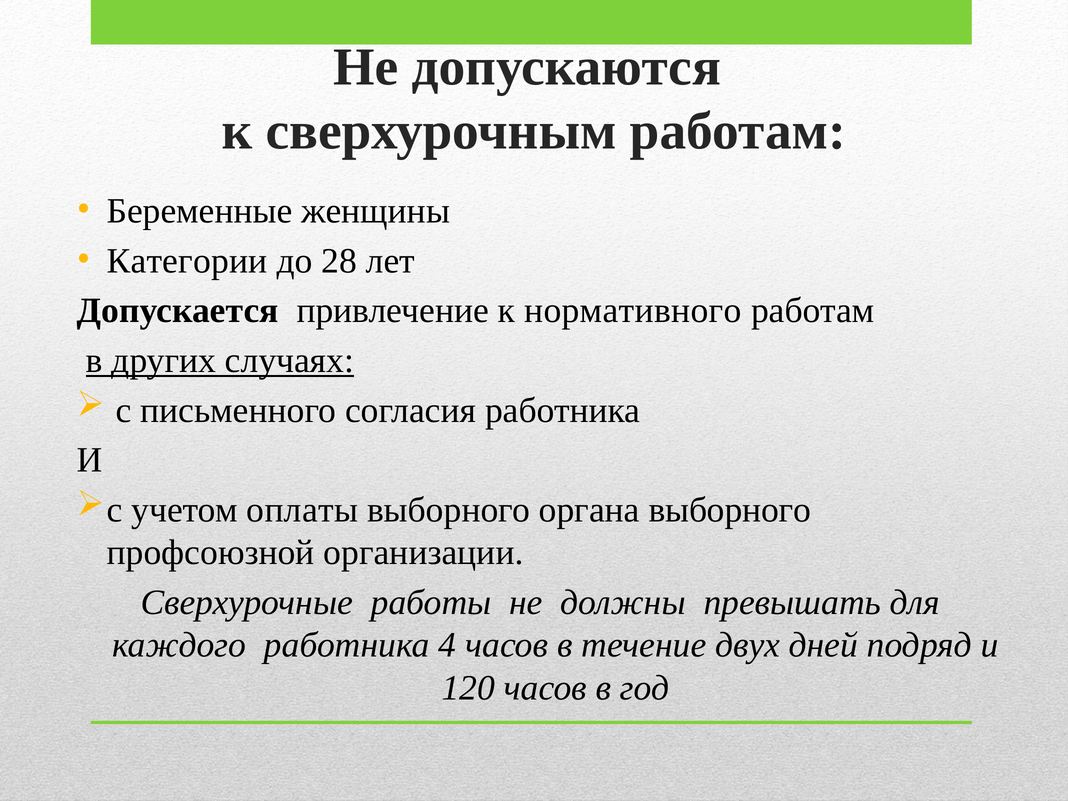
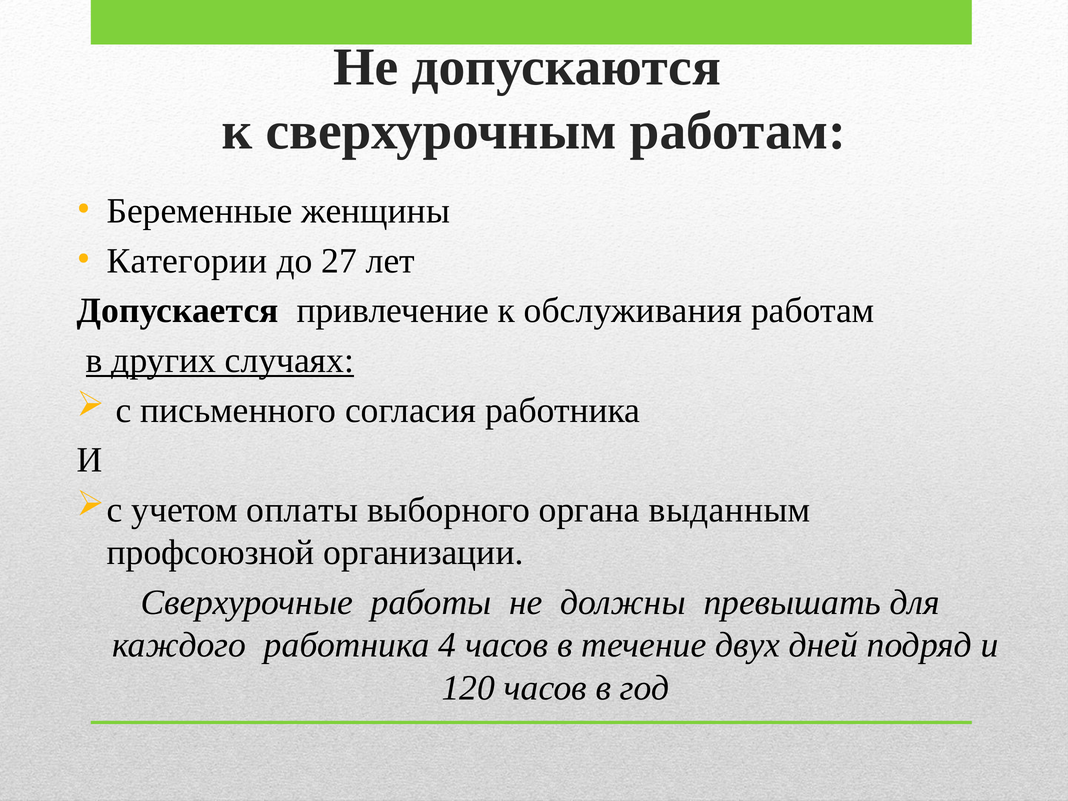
28: 28 -> 27 (339, 261)
нормативного: нормативного -> обслуживания (633, 311)
органа выборного: выборного -> выданным (730, 510)
